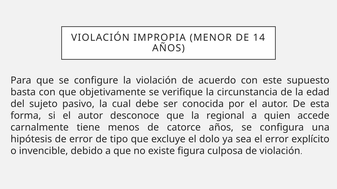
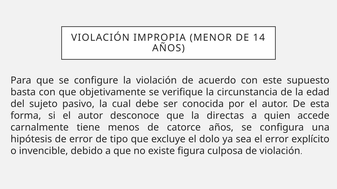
regional: regional -> directas (225, 116)
